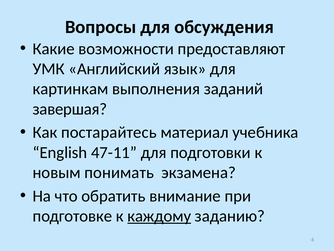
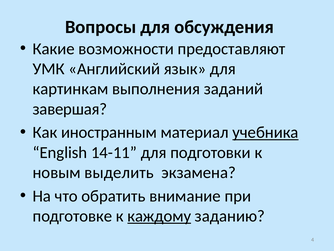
постарайтесь: постарайтесь -> иностранным (109, 132)
учебника underline: none -> present (265, 132)
47-11: 47-11 -> 14-11 (114, 152)
понимать: понимать -> выделить (119, 172)
